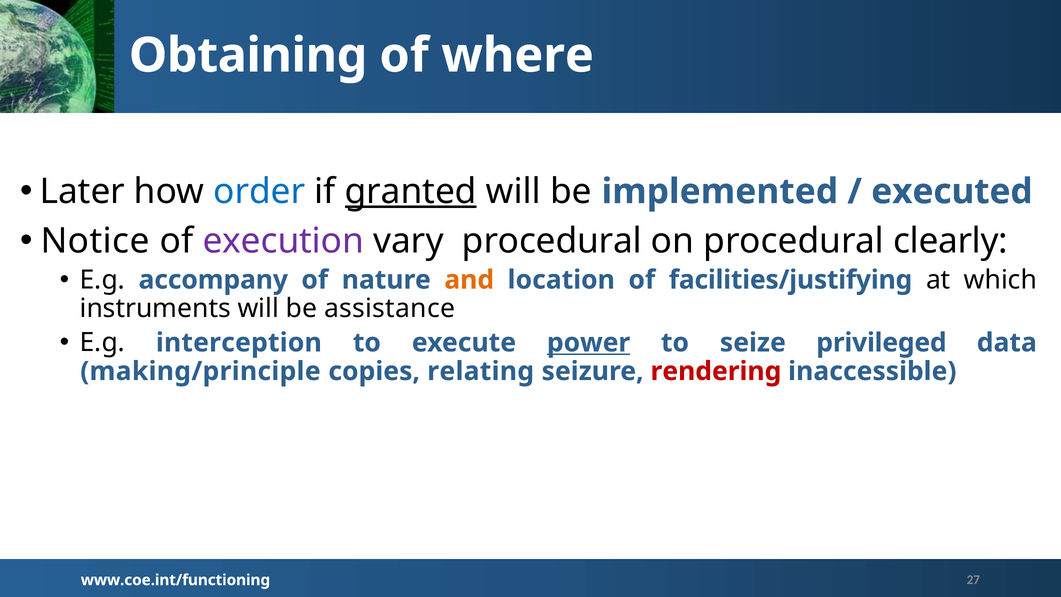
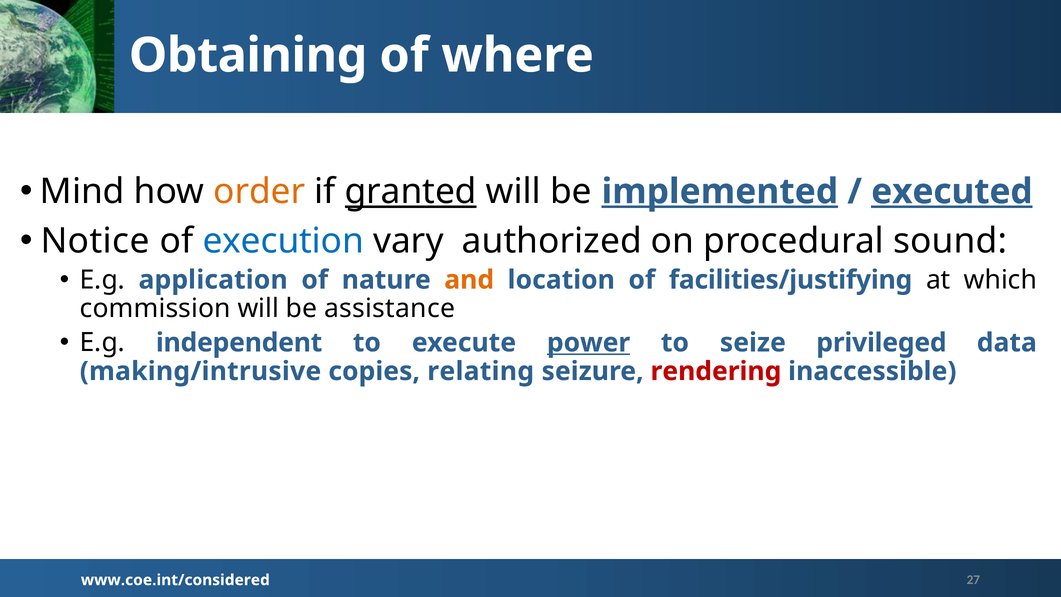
Later: Later -> Mind (82, 191)
order colour: blue -> orange (259, 191)
implemented underline: none -> present (720, 191)
executed underline: none -> present (952, 191)
execution colour: purple -> blue (283, 241)
vary procedural: procedural -> authorized (552, 241)
clearly: clearly -> sound (950, 241)
accompany: accompany -> application (213, 280)
instruments: instruments -> commission (155, 308)
interception: interception -> independent (239, 343)
making/principle: making/principle -> making/intrusive (200, 371)
www.coe.int/functioning: www.coe.int/functioning -> www.coe.int/considered (175, 580)
